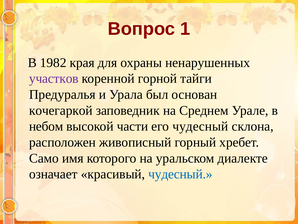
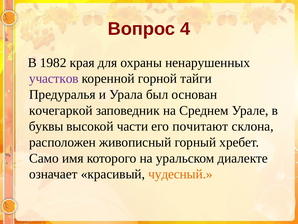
1: 1 -> 4 (185, 29)
небом: небом -> буквы (46, 126)
его чудесный: чудесный -> почитают (200, 126)
чудесный colour: blue -> orange (180, 174)
